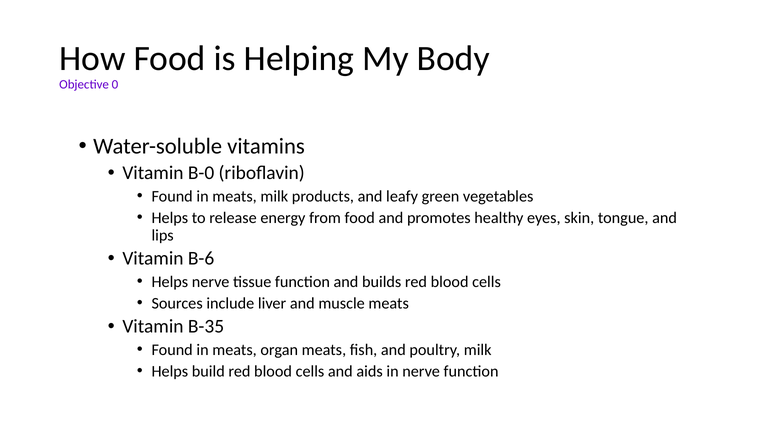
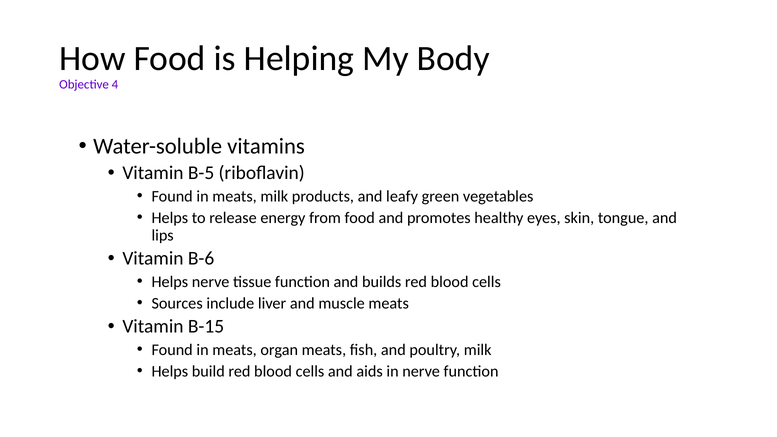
0: 0 -> 4 (115, 85)
B-0: B-0 -> B-5 (201, 173)
B-35: B-35 -> B-15 (206, 327)
